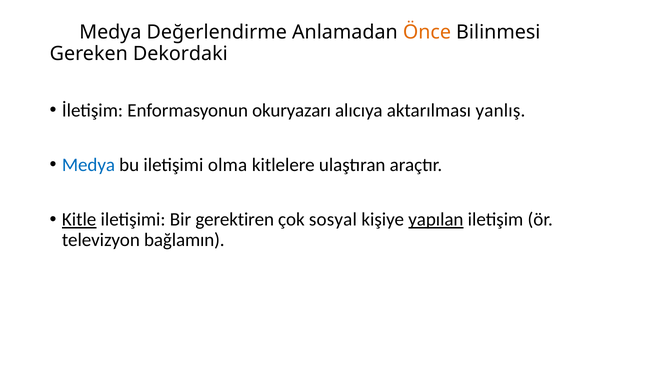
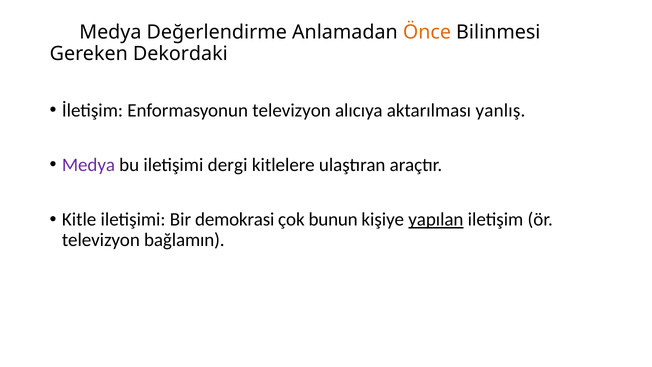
Enformasyonun okuryazarı: okuryazarı -> televizyon (292, 110)
Medya colour: blue -> purple (88, 165)
olma: olma -> dergi (228, 165)
Kitle underline: present -> none (79, 219)
gerektiren: gerektiren -> demokrasi (235, 219)
sosyal: sosyal -> bunun (333, 219)
